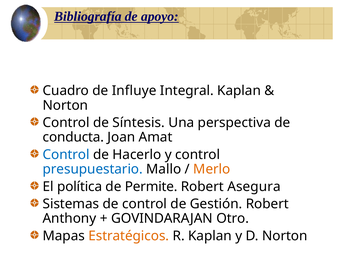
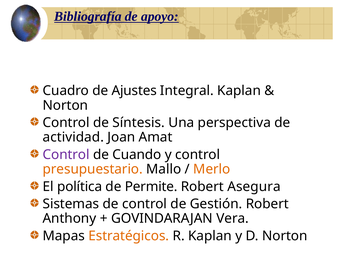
Influye: Influye -> Ajustes (134, 91)
conducta: conducta -> actividad (73, 137)
Control colour: blue -> purple (66, 155)
Hacerlo: Hacerlo -> Cuando (137, 155)
presupuestario colour: blue -> orange (93, 169)
Otro: Otro -> Vera (233, 219)
